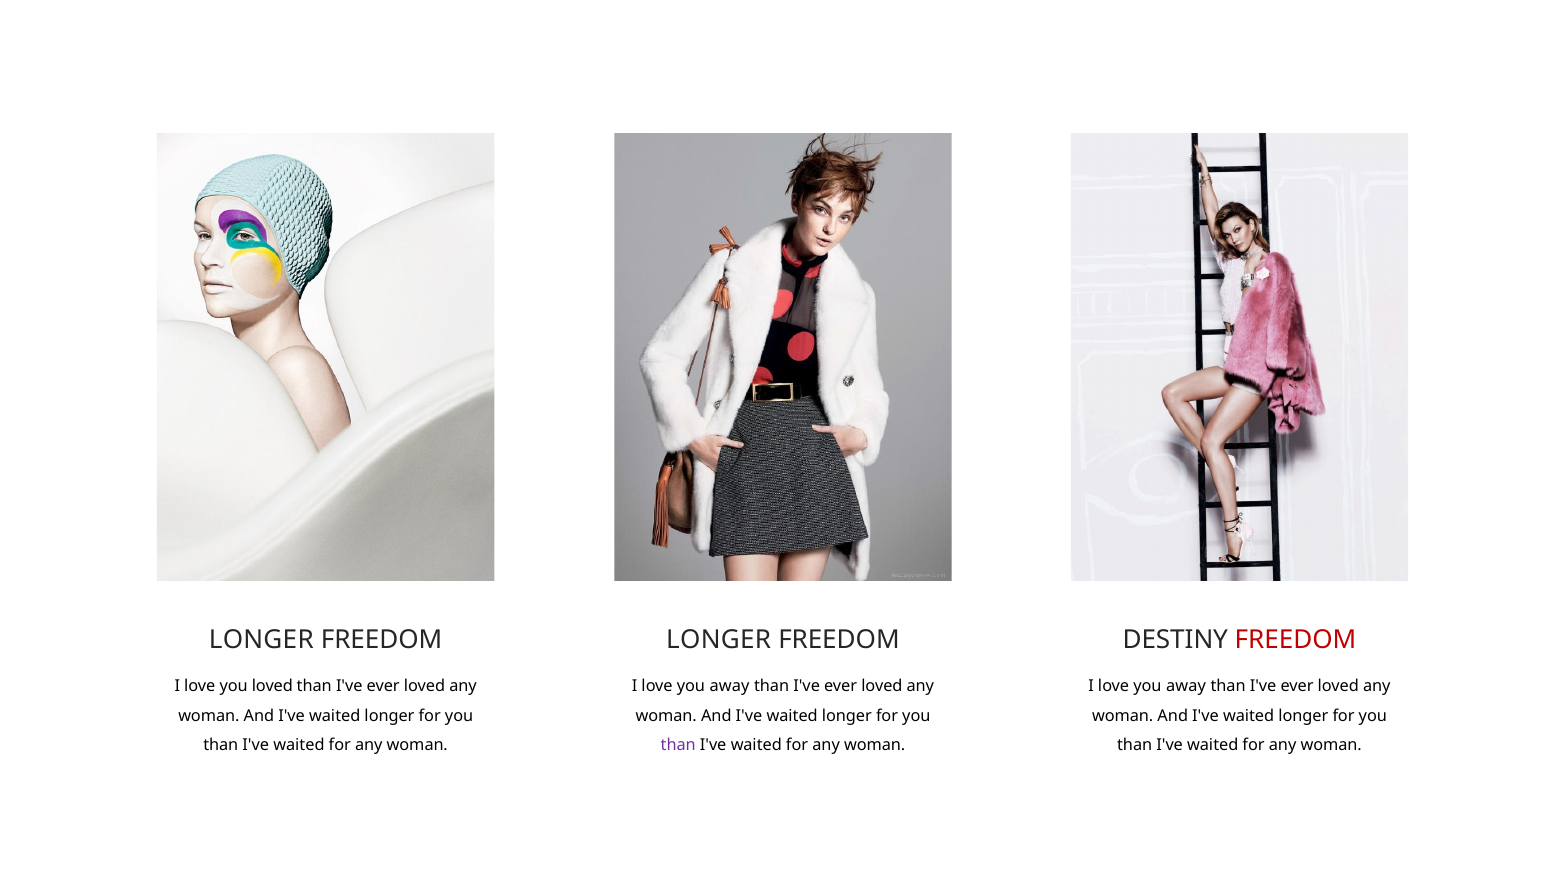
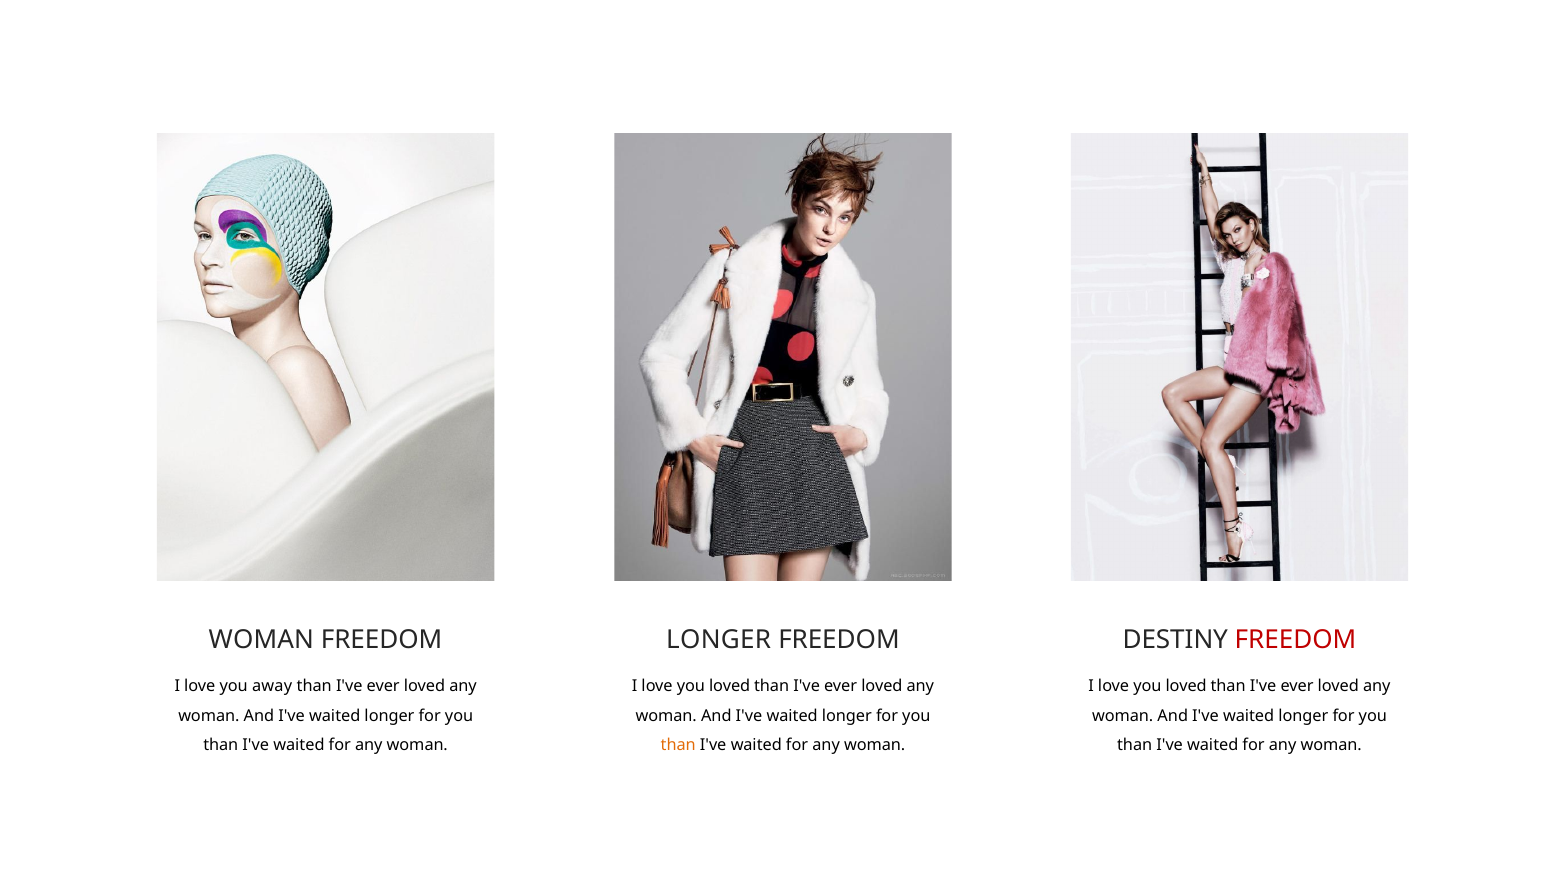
LONGER: LONGER -> WOMAN (261, 640)
you loved: loved -> away (272, 686)
away: away -> loved (730, 686)
away: away -> loved (1186, 686)
than colour: purple -> orange (678, 745)
